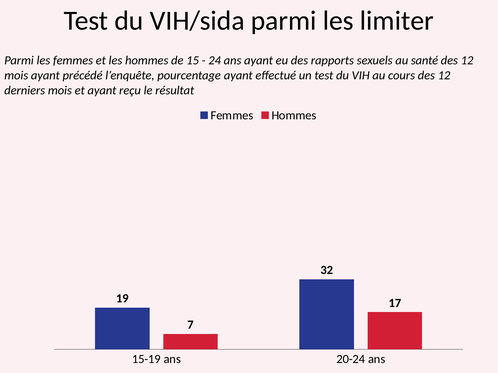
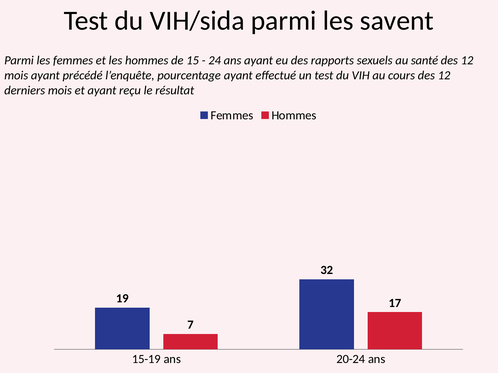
limiter: limiter -> savent (397, 21)
